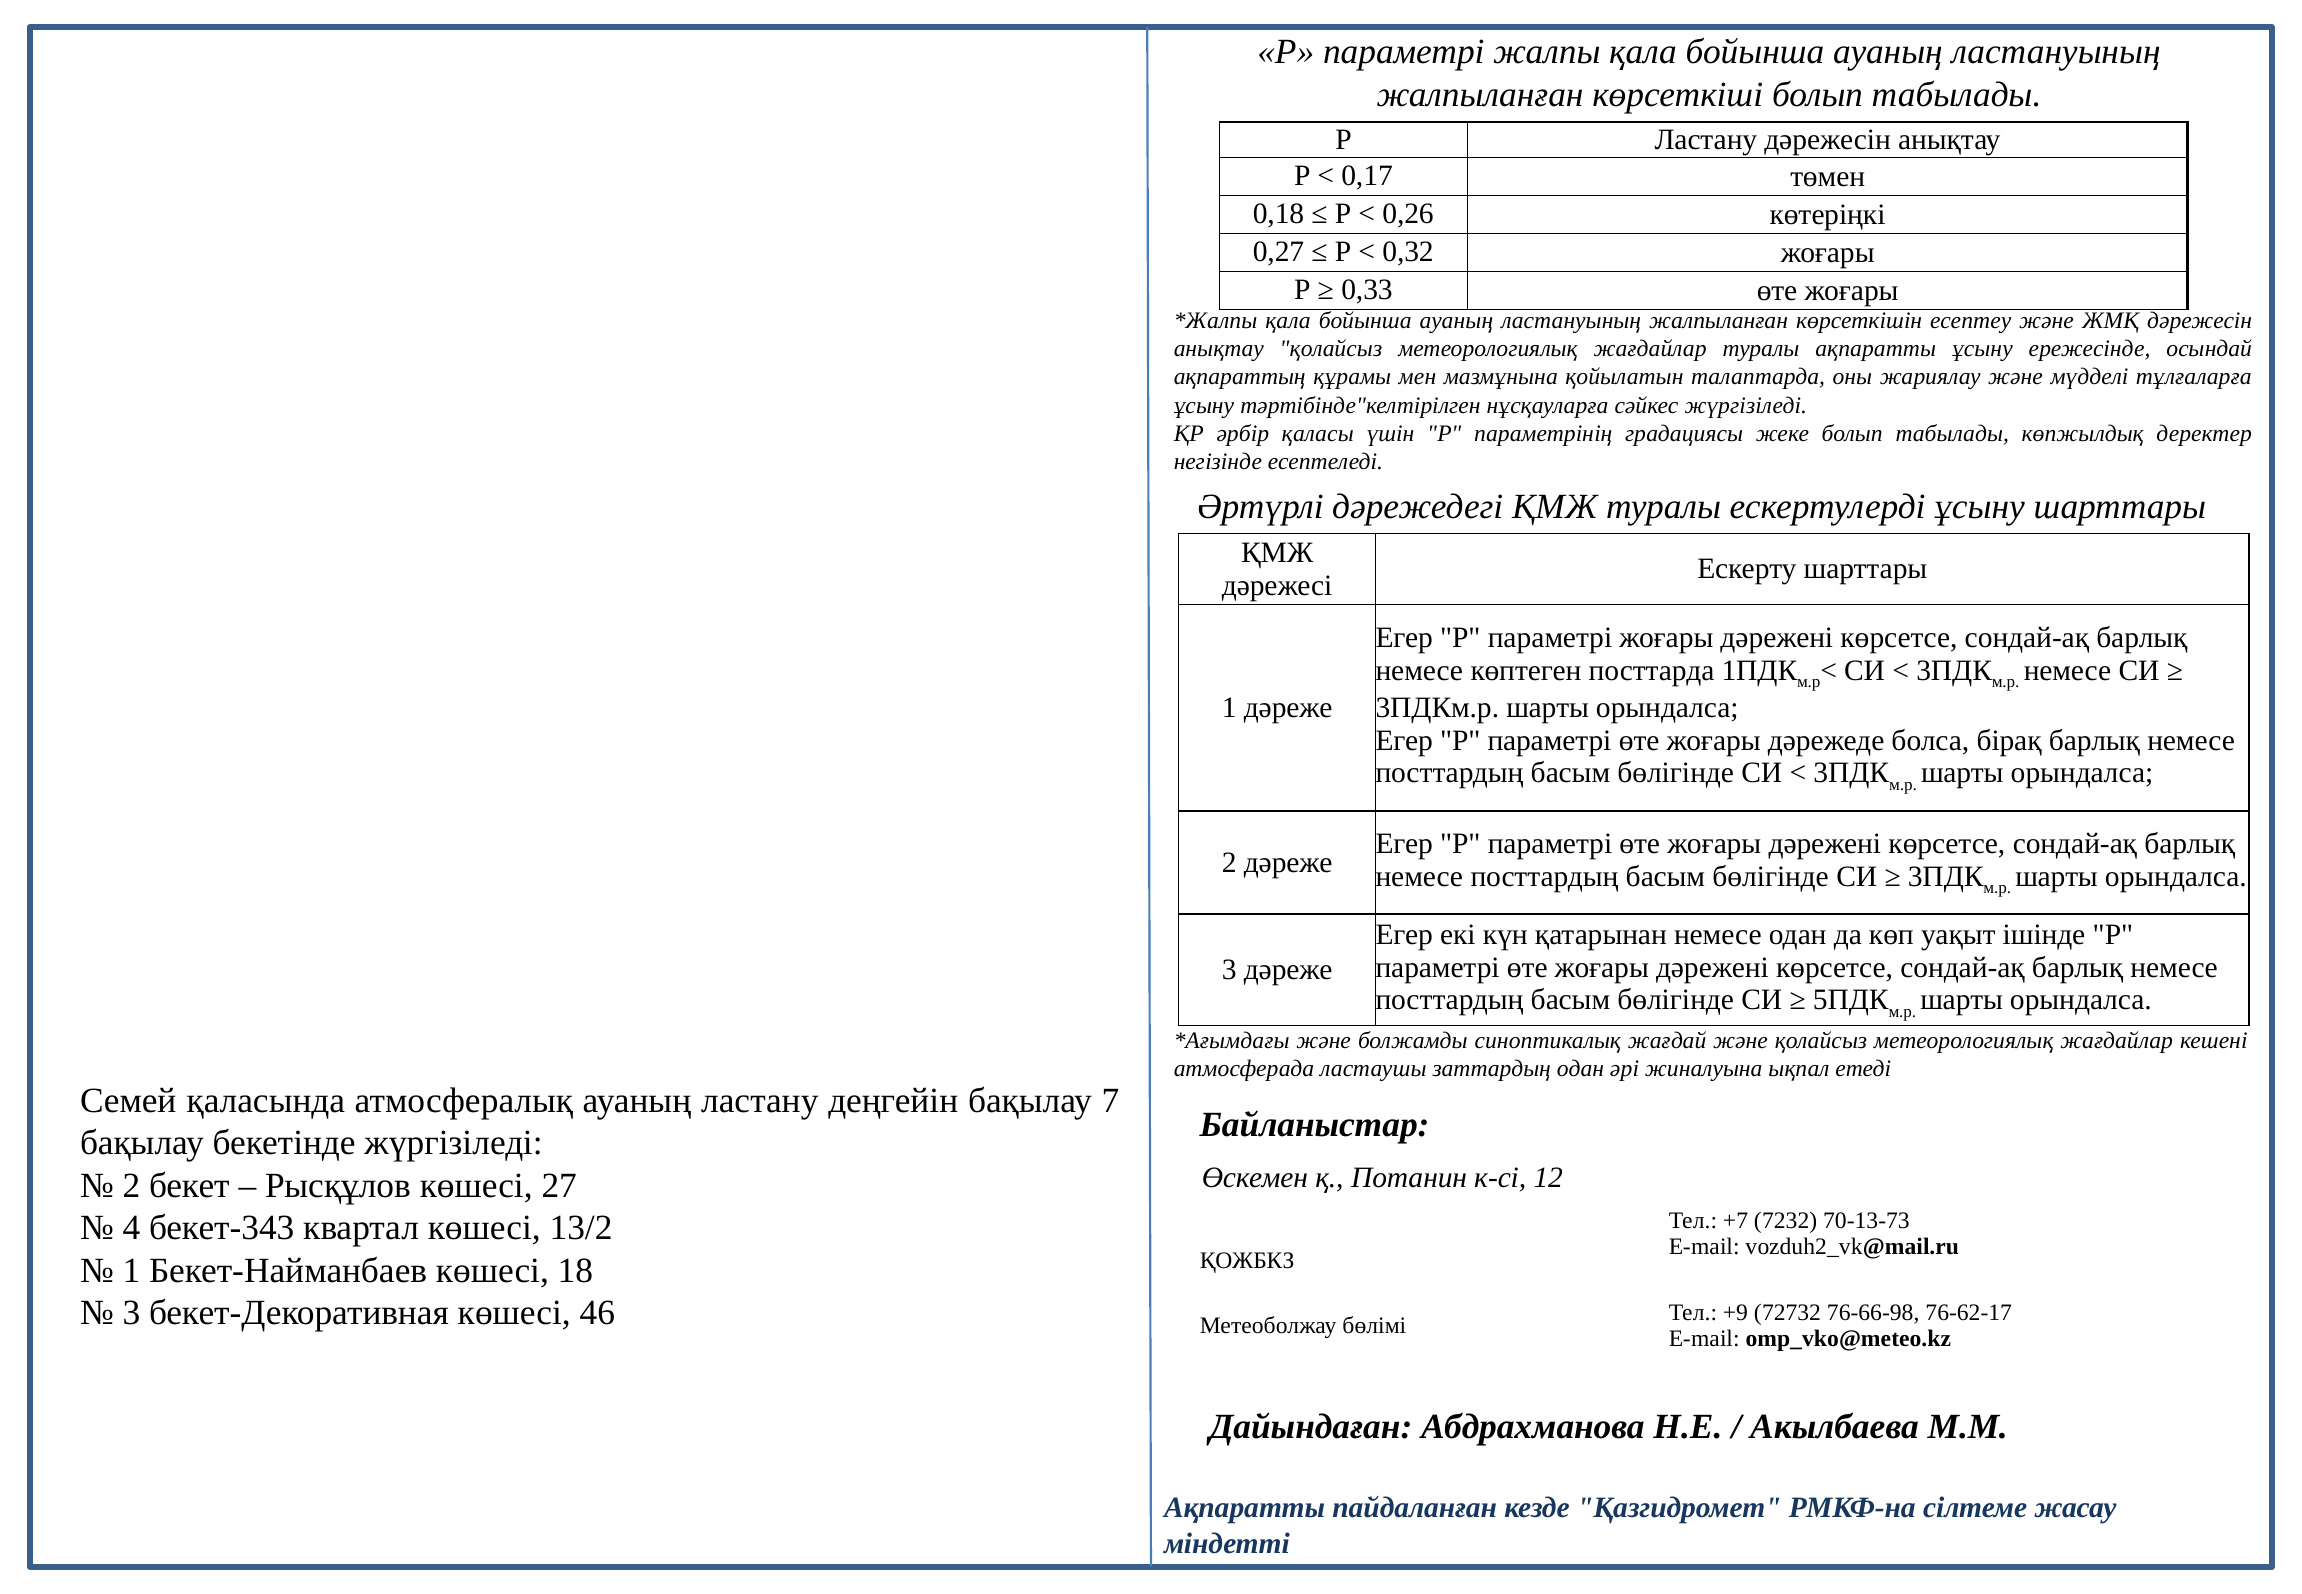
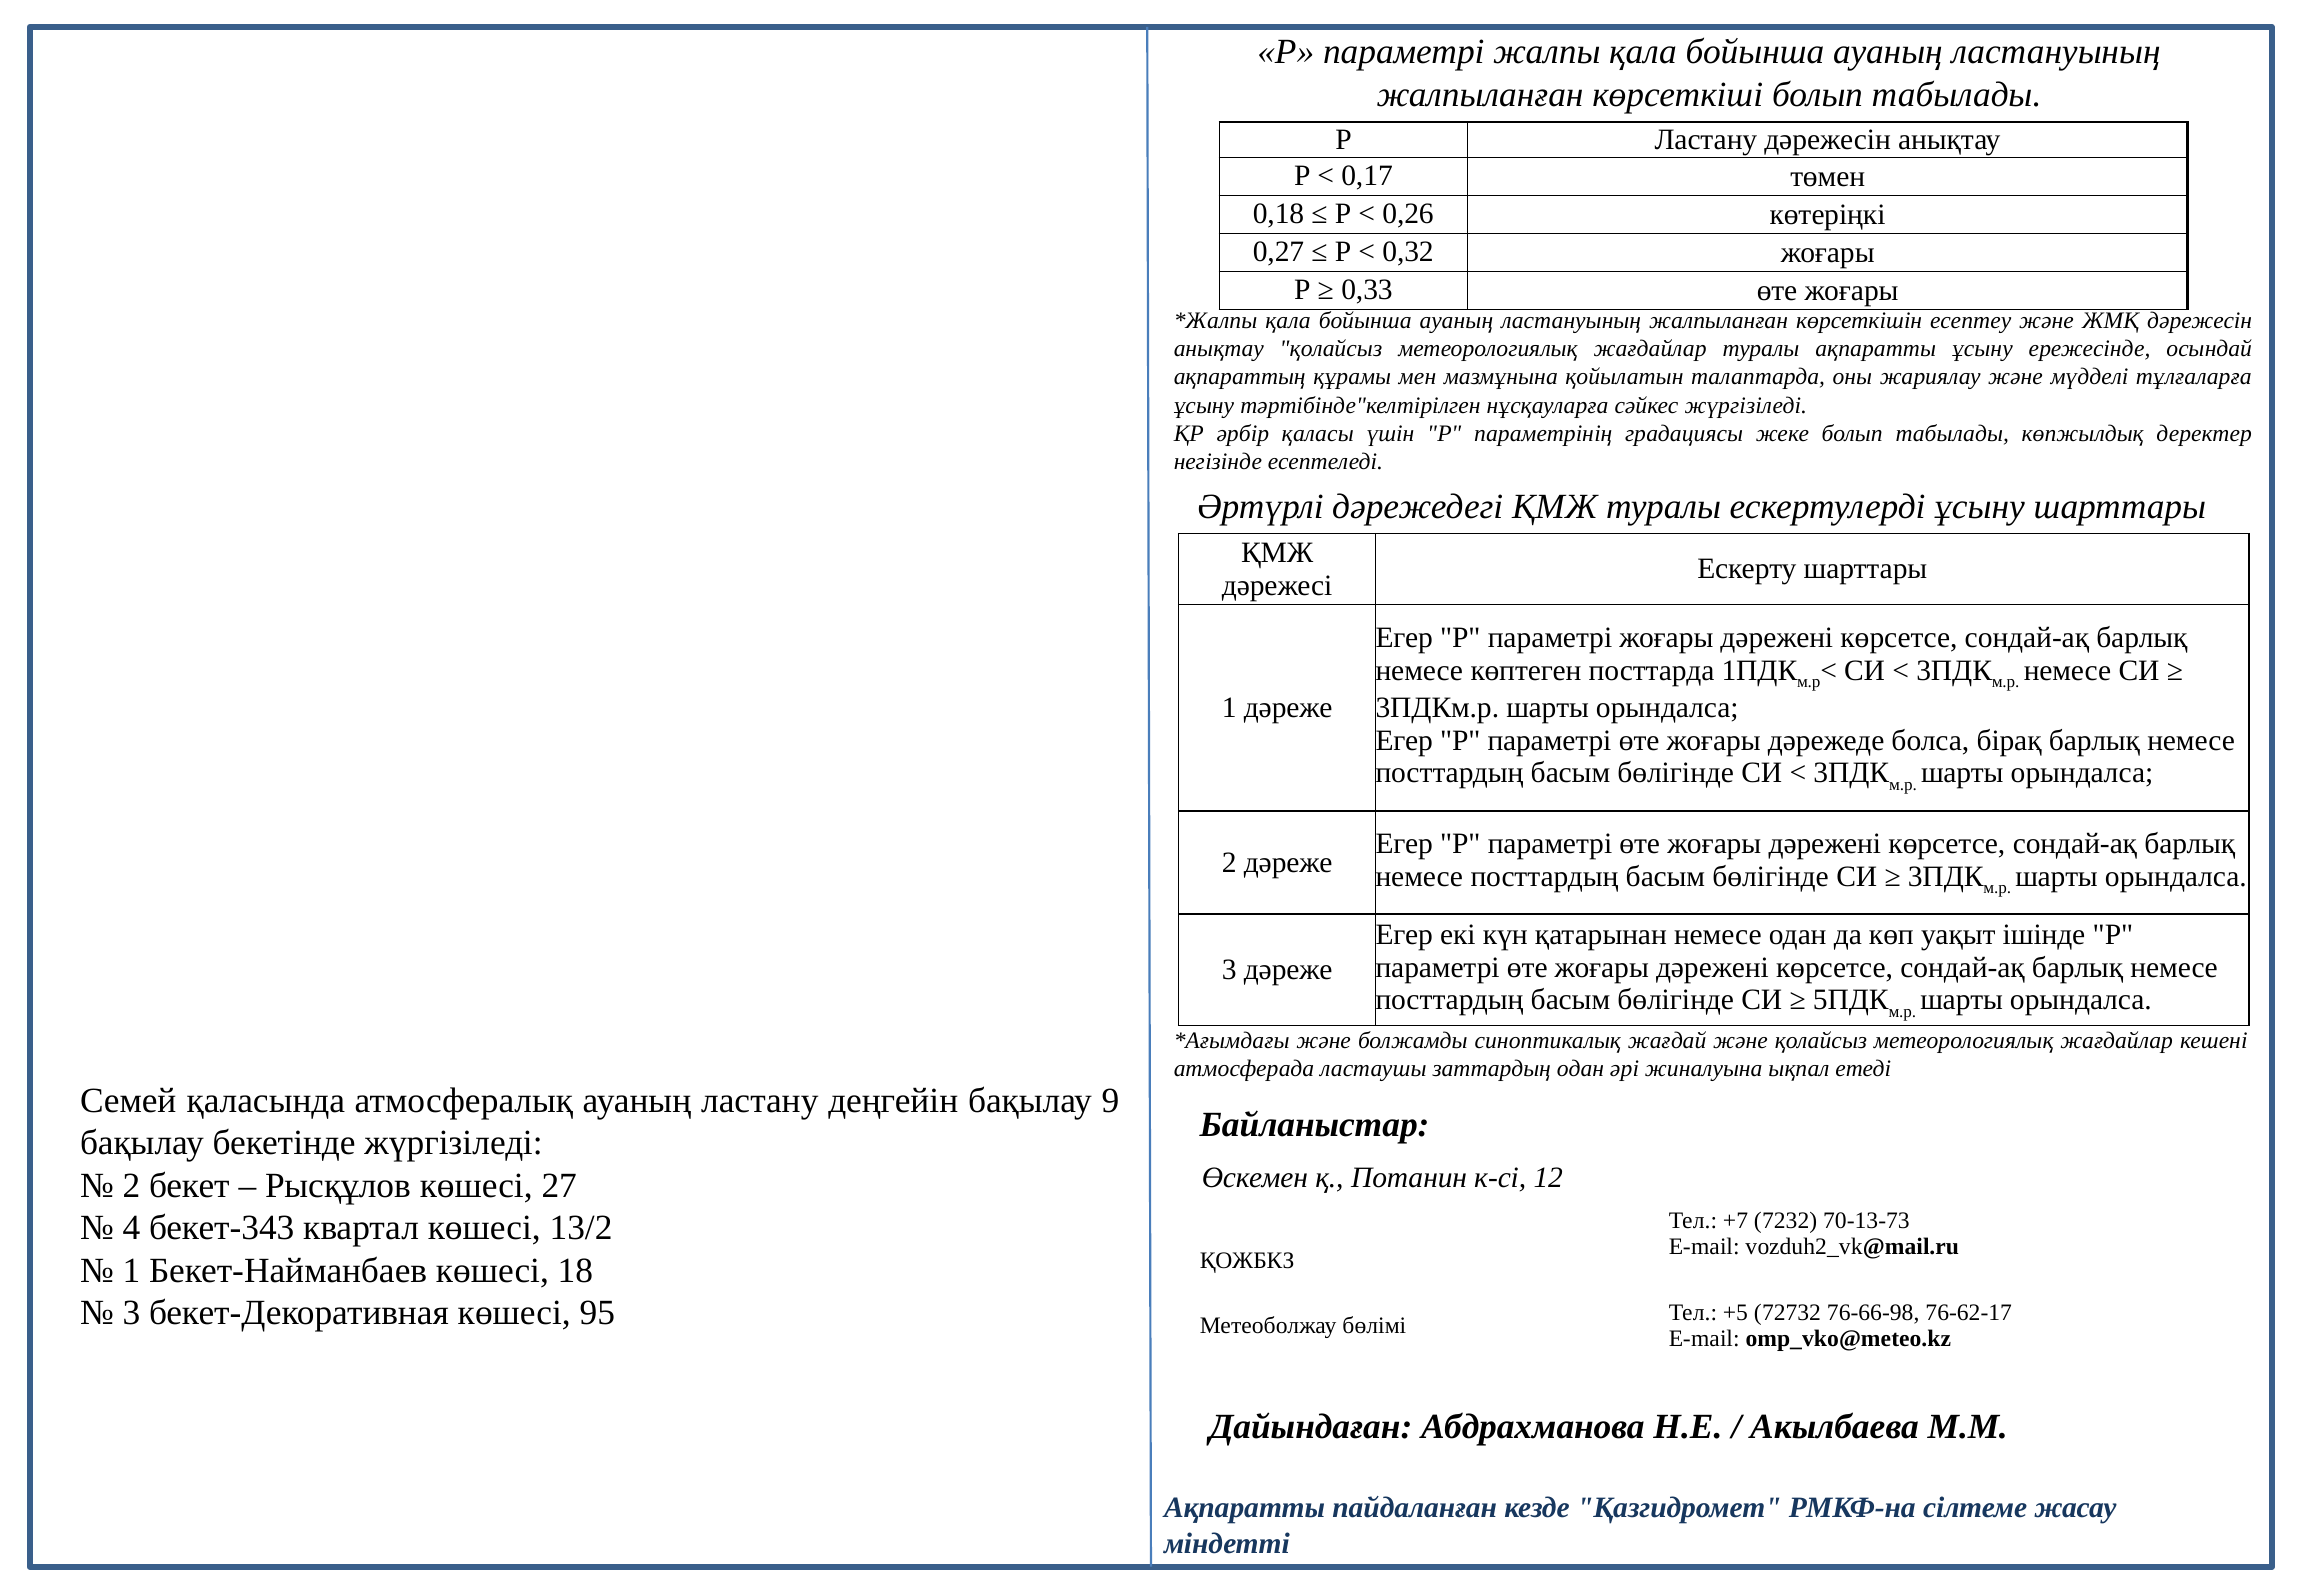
7: 7 -> 9 (1110, 1100)
46: 46 -> 95 (597, 1313)
+9: +9 -> +5 (1735, 1313)
